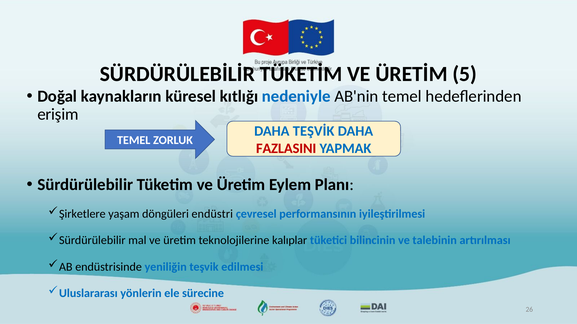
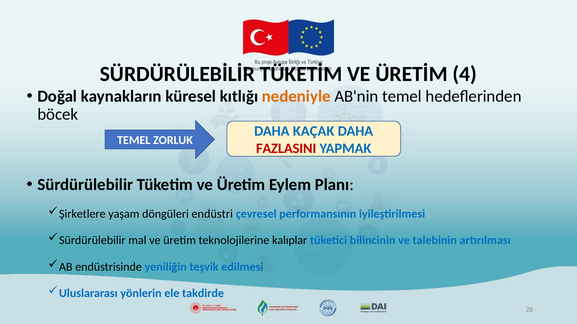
5: 5 -> 4 (465, 74)
nedeniyle colour: blue -> orange (296, 96)
erişim: erişim -> böcek (58, 115)
TEŞVİK: TEŞVİK -> KAÇAK (314, 131)
sürecine: sürecine -> takdirde (203, 294)
